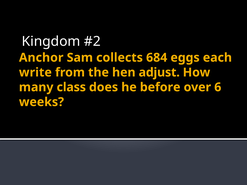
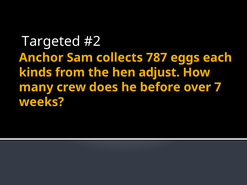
Kingdom: Kingdom -> Targeted (51, 41)
684: 684 -> 787 (157, 58)
write: write -> kinds (35, 72)
class: class -> crew (71, 87)
6: 6 -> 7 (218, 87)
